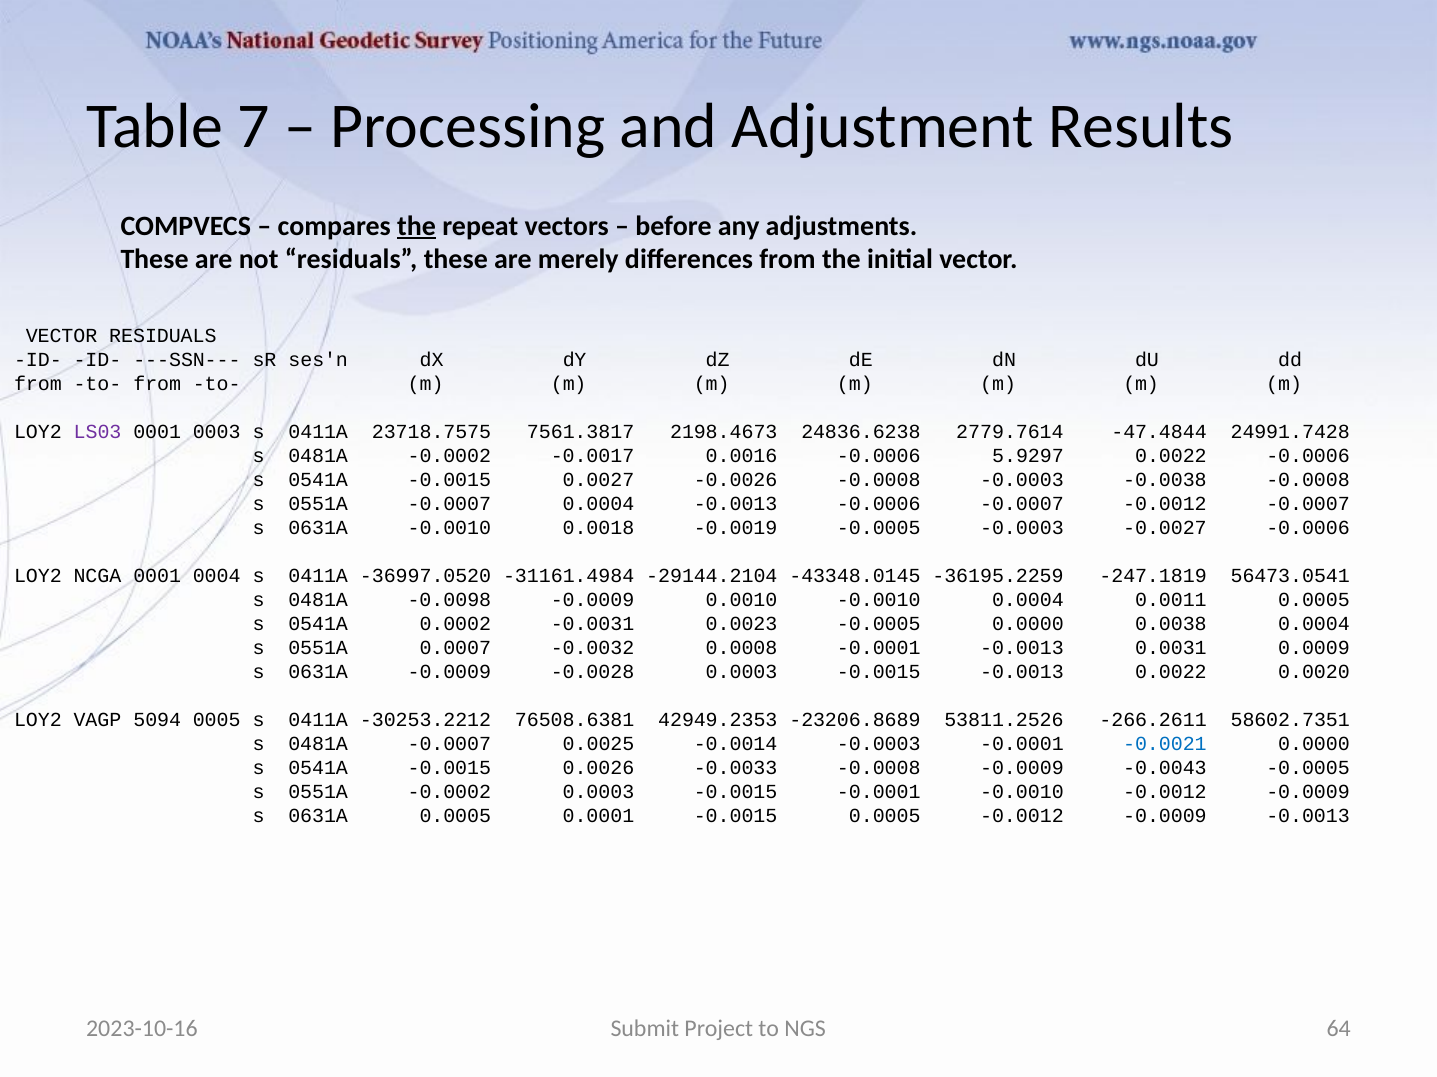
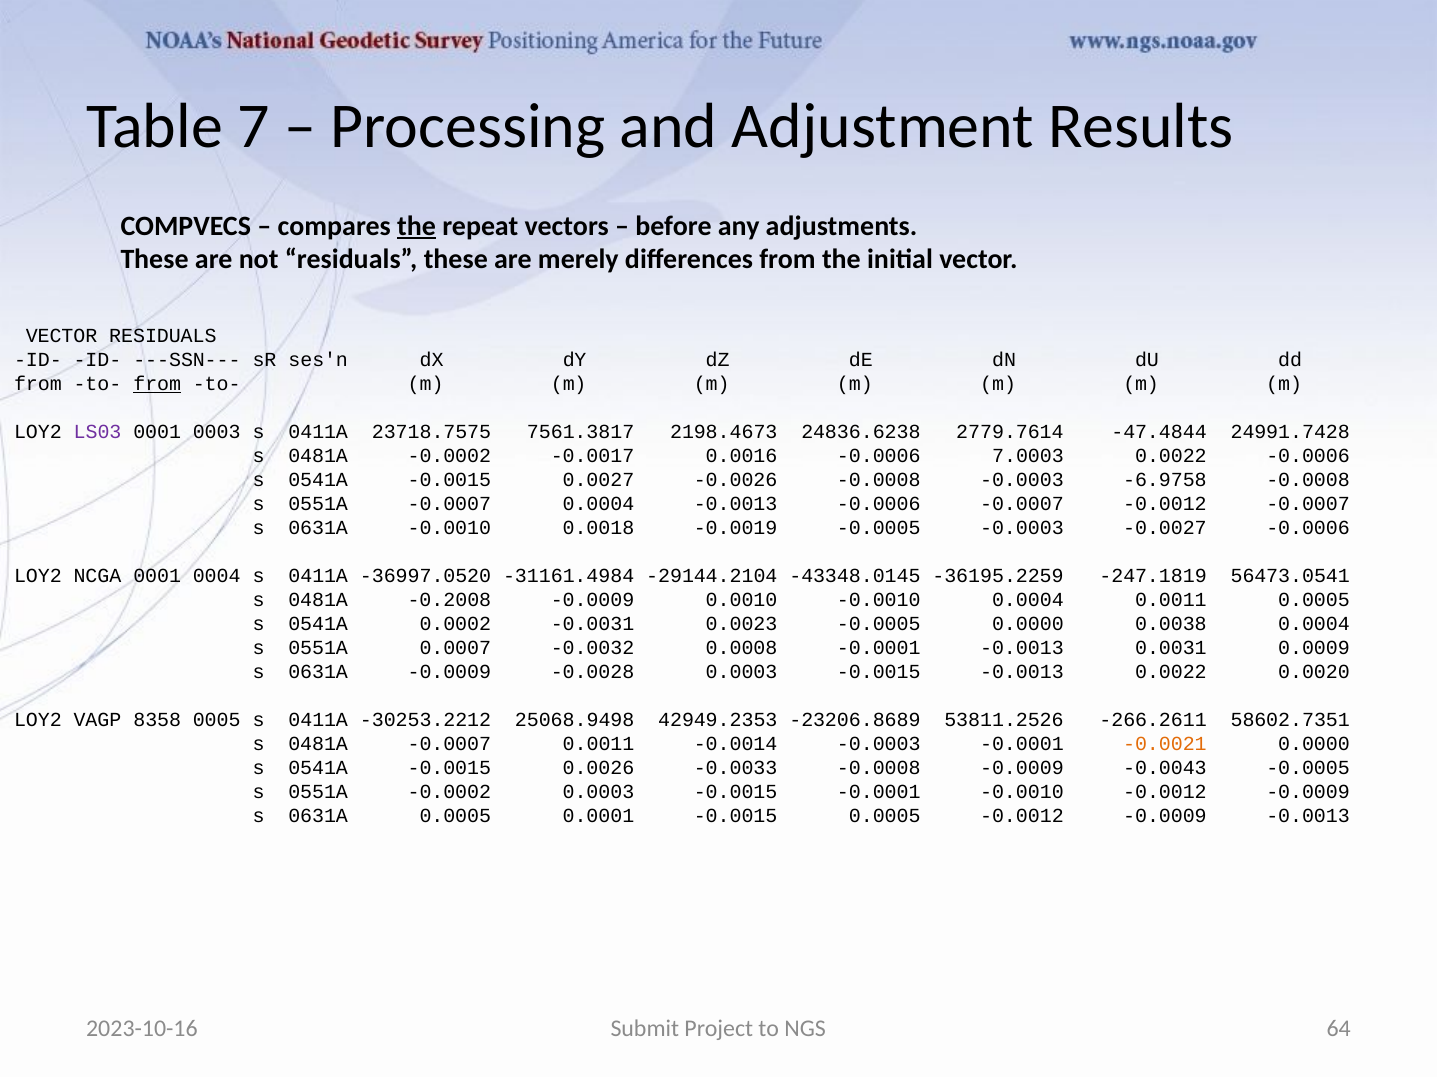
from underline: none -> present (157, 384)
5.9297: 5.9297 -> 7.0003 (1028, 456)
-0.0038: -0.0038 -> -6.9758 (1165, 480)
-0.0098: -0.0098 -> -0.2008 (449, 600)
5094: 5094 -> 8358 (157, 720)
76508.6381: 76508.6381 -> 25068.9498 (575, 720)
-0.0007 0.0025: 0.0025 -> 0.0011 (599, 744)
-0.0021 colour: blue -> orange (1165, 744)
